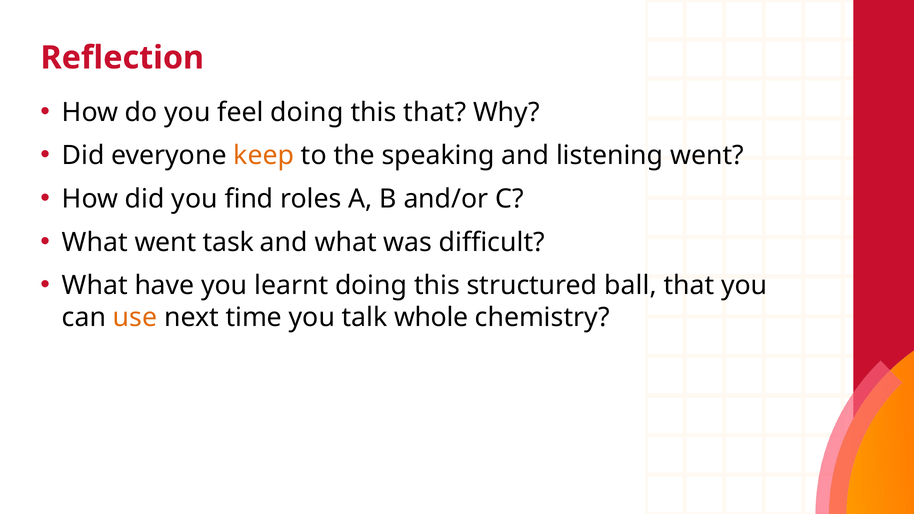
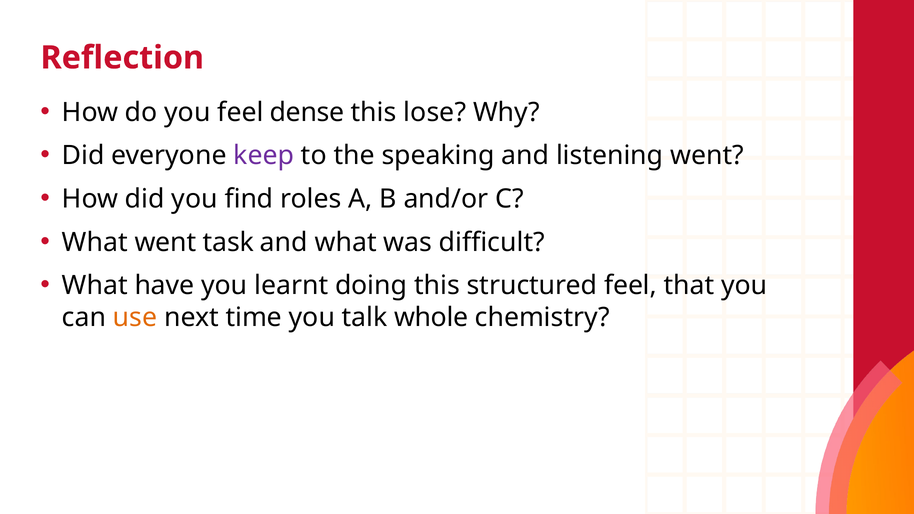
feel doing: doing -> dense (307, 112)
this that: that -> lose (435, 112)
keep colour: orange -> purple (264, 156)
structured ball: ball -> feel (630, 286)
